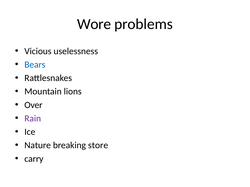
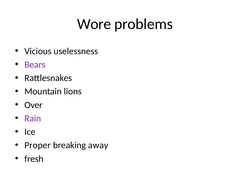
Bears colour: blue -> purple (35, 65)
Nature: Nature -> Proper (38, 146)
store: store -> away (98, 146)
carry: carry -> fresh (34, 159)
